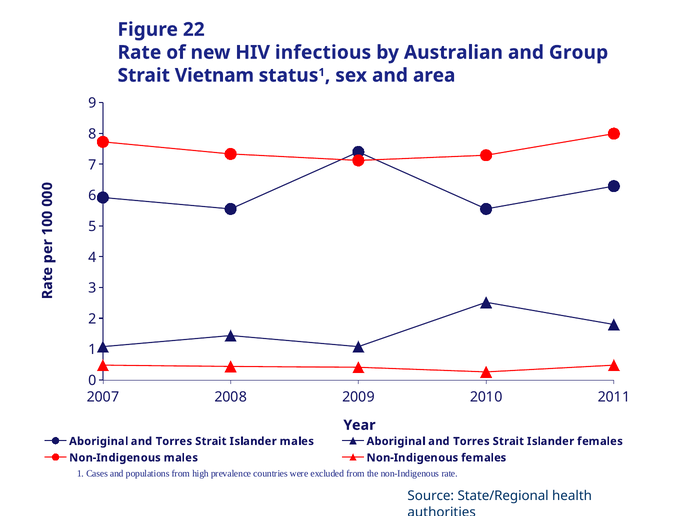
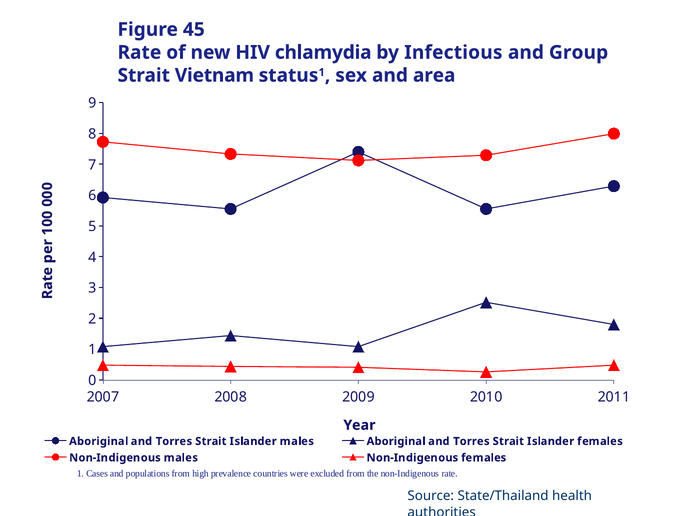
22: 22 -> 45 (194, 29)
infectious: infectious -> chlamydia (323, 52)
Australian: Australian -> Infectious (453, 52)
State/Regional: State/Regional -> State/Thailand (503, 496)
